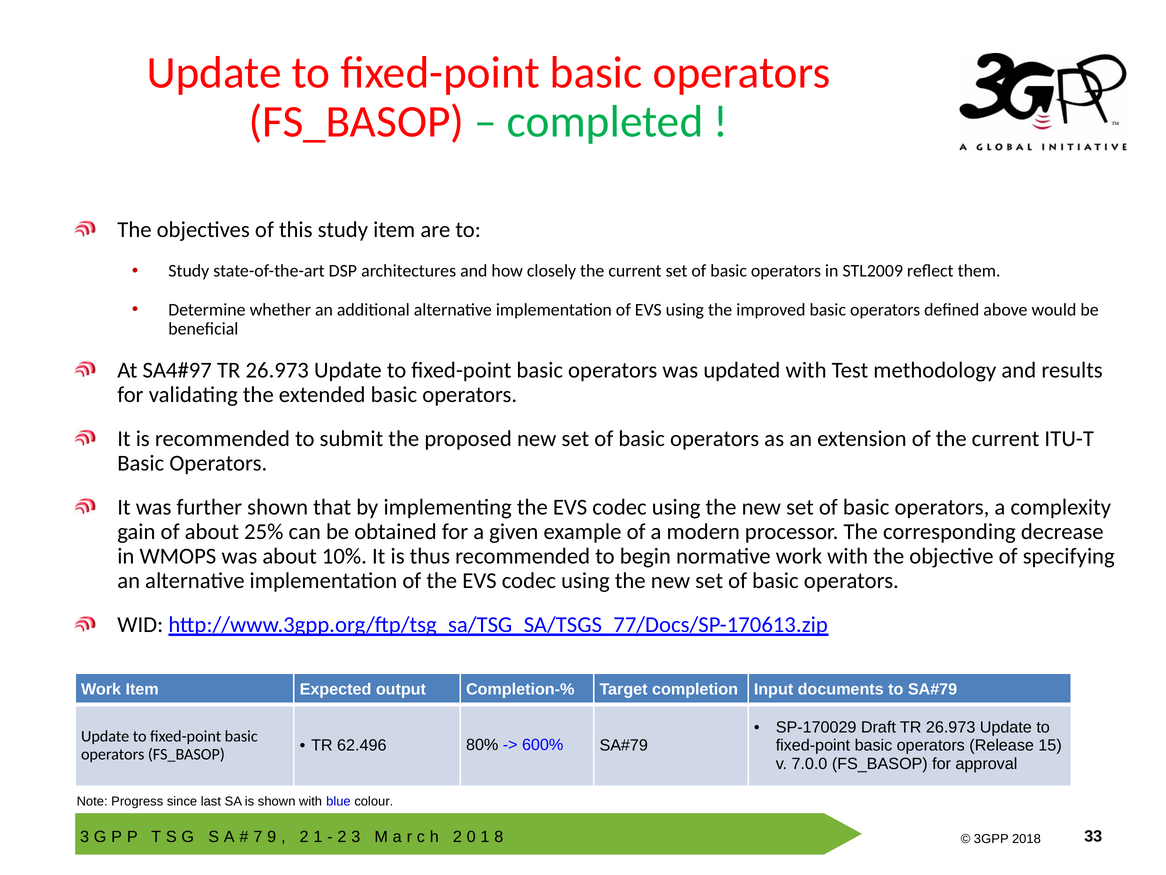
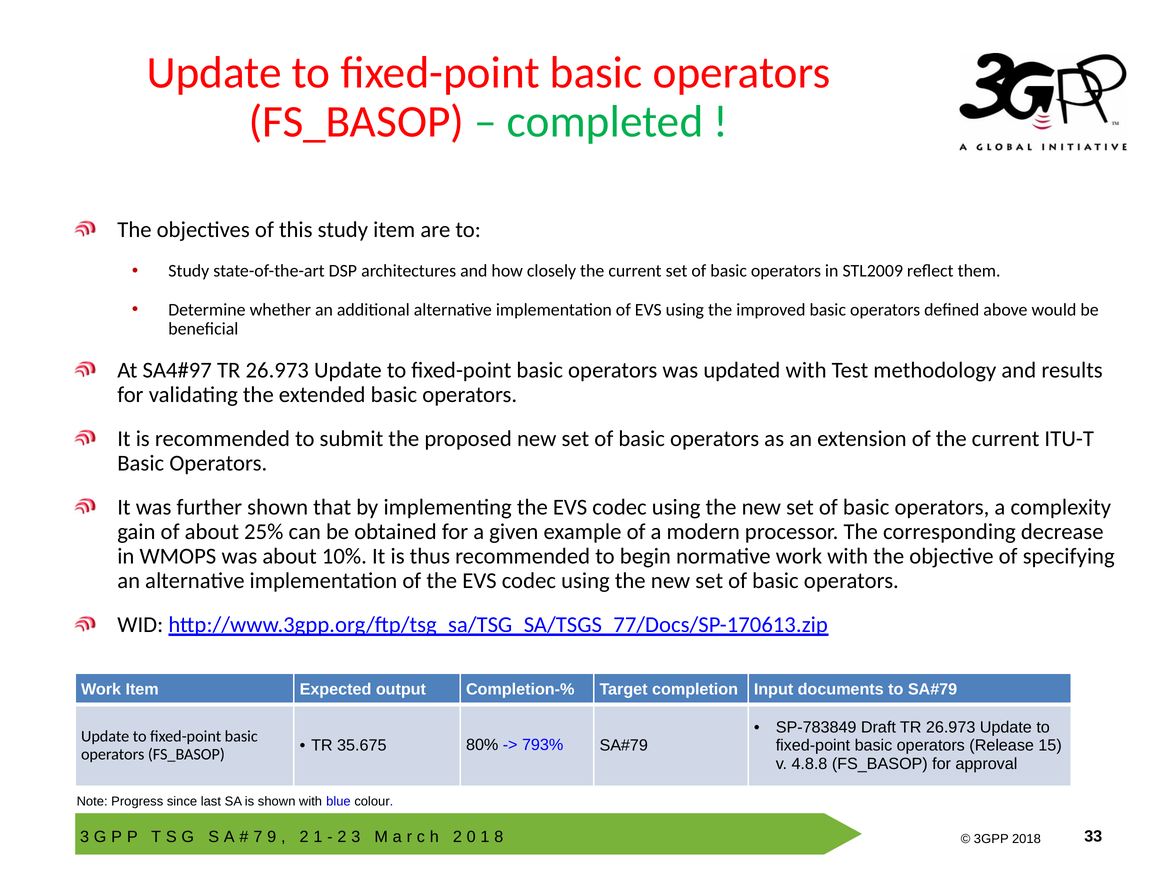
SP-170029: SP-170029 -> SP-783849 (816, 727)
62.496: 62.496 -> 35.675 (362, 745)
600%: 600% -> 793% (543, 744)
7.0.0: 7.0.0 -> 4.8.8 (809, 763)
